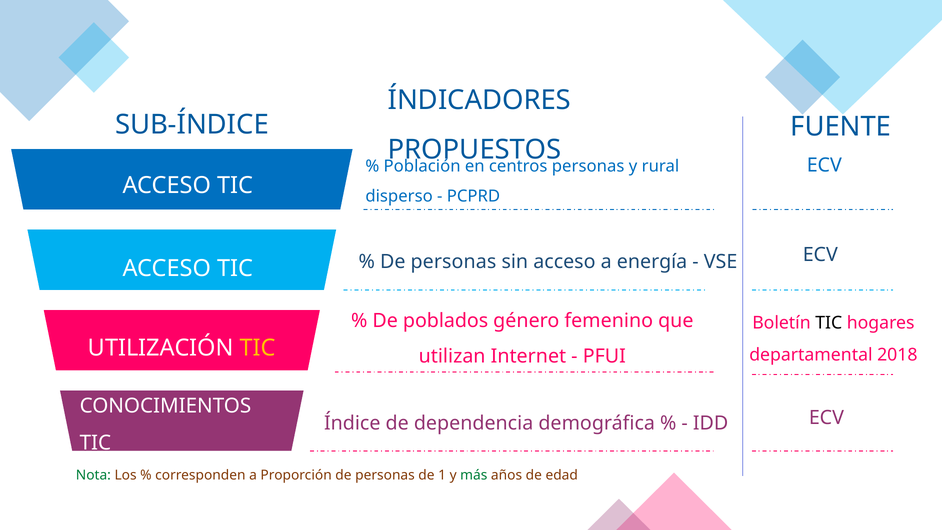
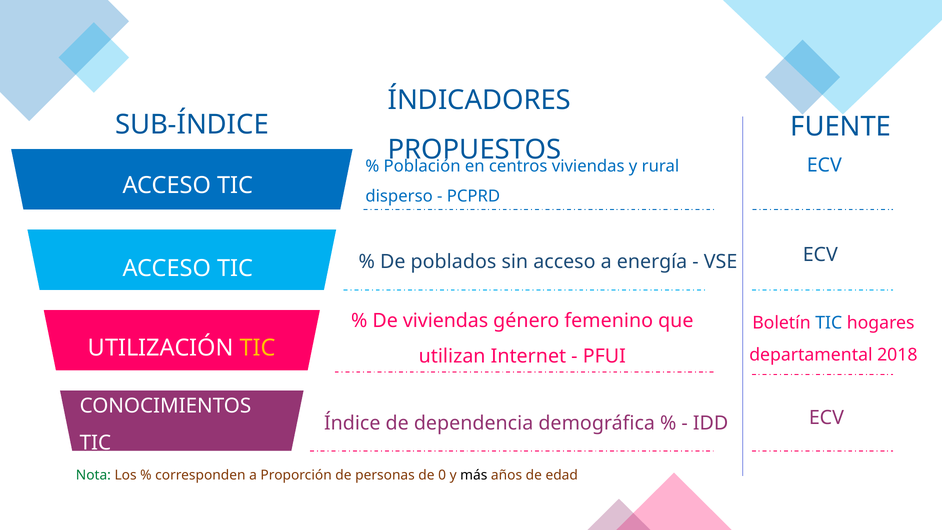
personas: personas -> viviendas (588, 166)
personas: personas -> poblados (453, 262)
De poblados: poblados -> viviendas (446, 321)
TIC colour: black -> blue (829, 323)
1: 1 -> 0 (442, 475)
más colour: green -> black (474, 475)
